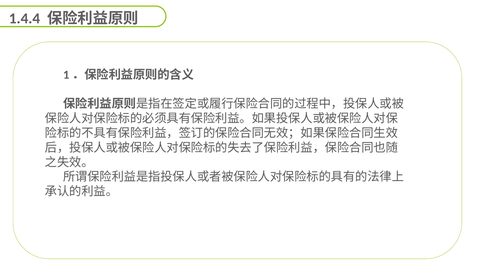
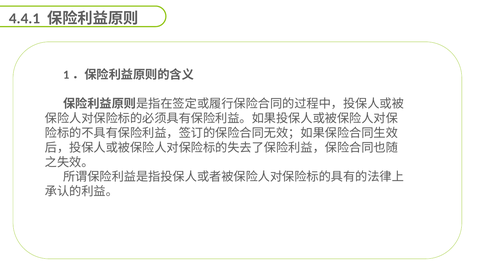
1.4.4: 1.4.4 -> 4.4.1 (24, 18)
